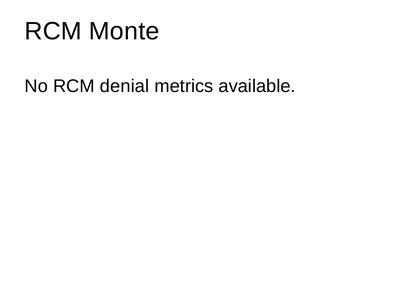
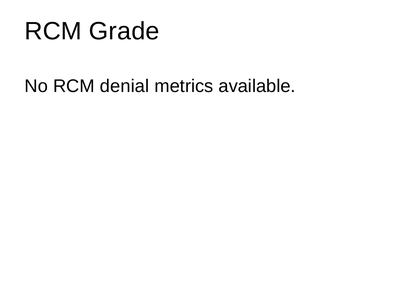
Monte: Monte -> Grade (124, 31)
